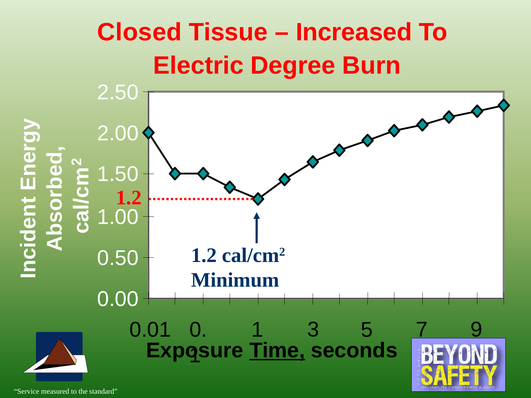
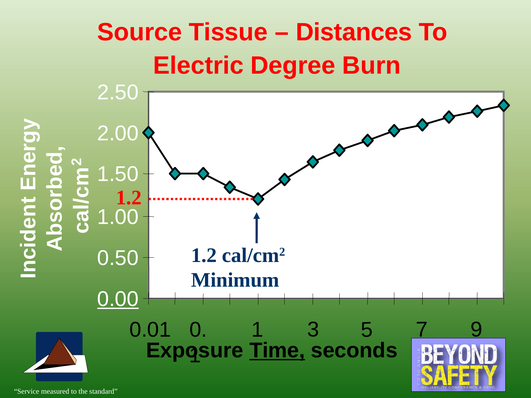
Closed: Closed -> Source (140, 32)
Increased: Increased -> Distances (354, 32)
0.00 underline: none -> present (118, 299)
